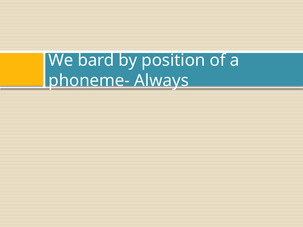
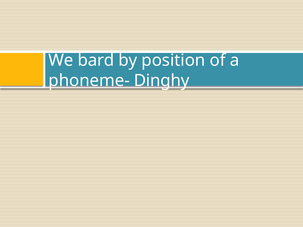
Always: Always -> Dinghy (162, 81)
